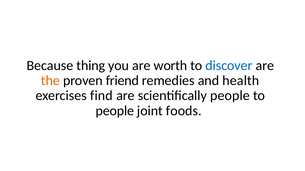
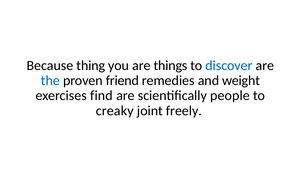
worth: worth -> things (171, 66)
the colour: orange -> blue (50, 81)
health: health -> weight (241, 81)
people: people -> creaky (115, 111)
foods: foods -> freely (184, 111)
